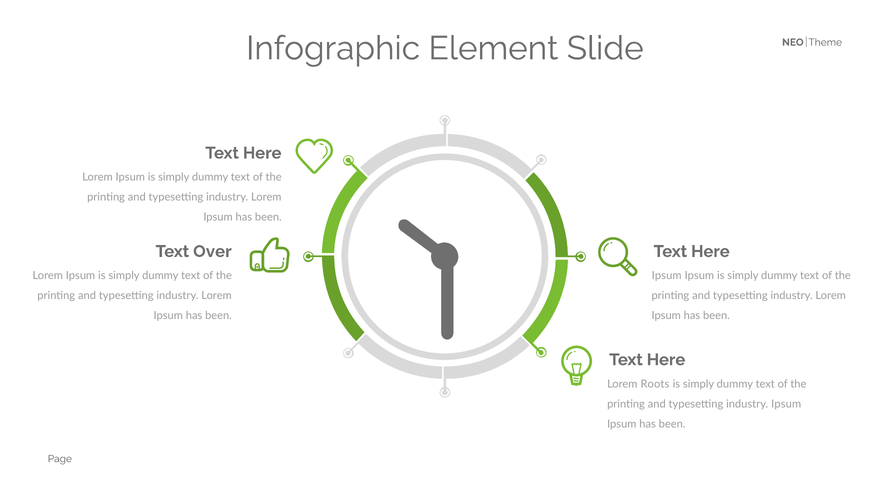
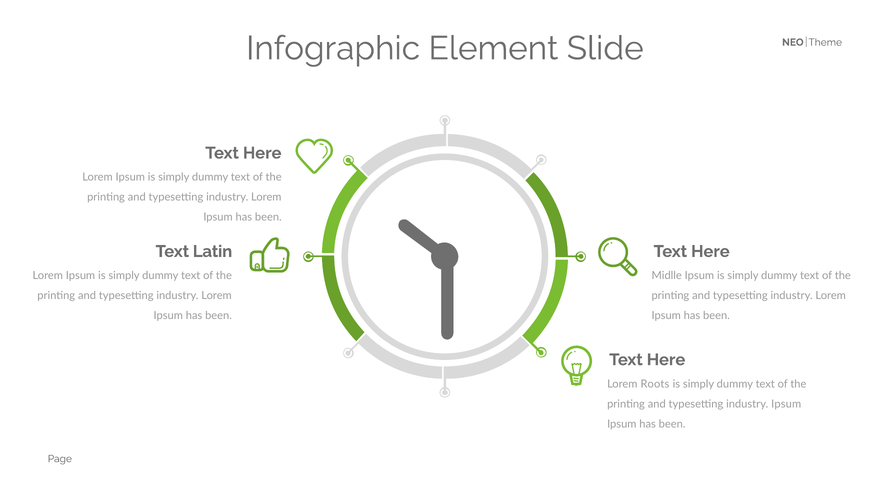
Over: Over -> Latin (213, 252)
Ipsum: Ipsum -> Midlle (667, 276)
